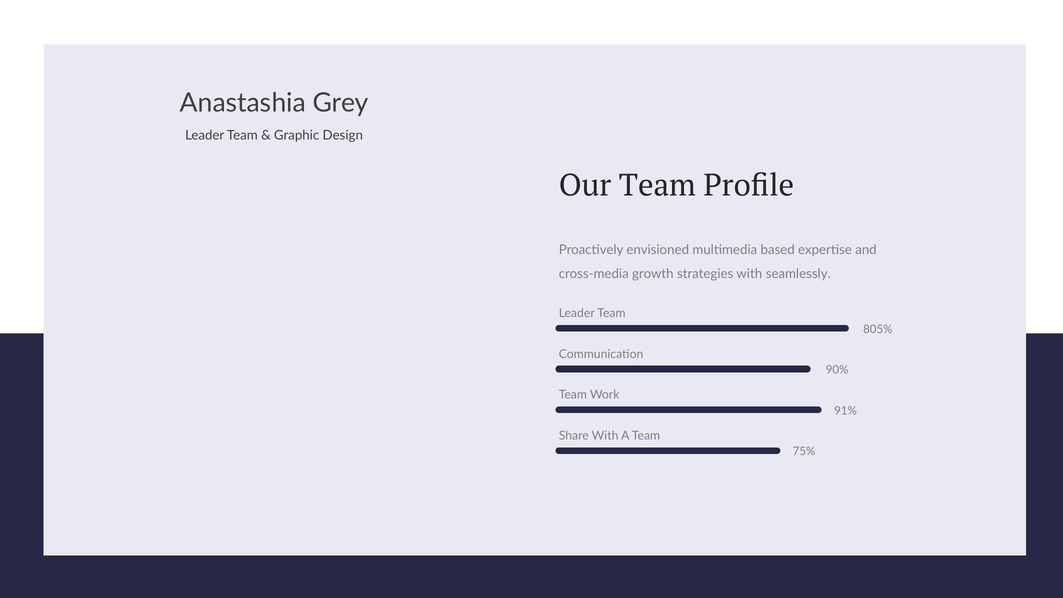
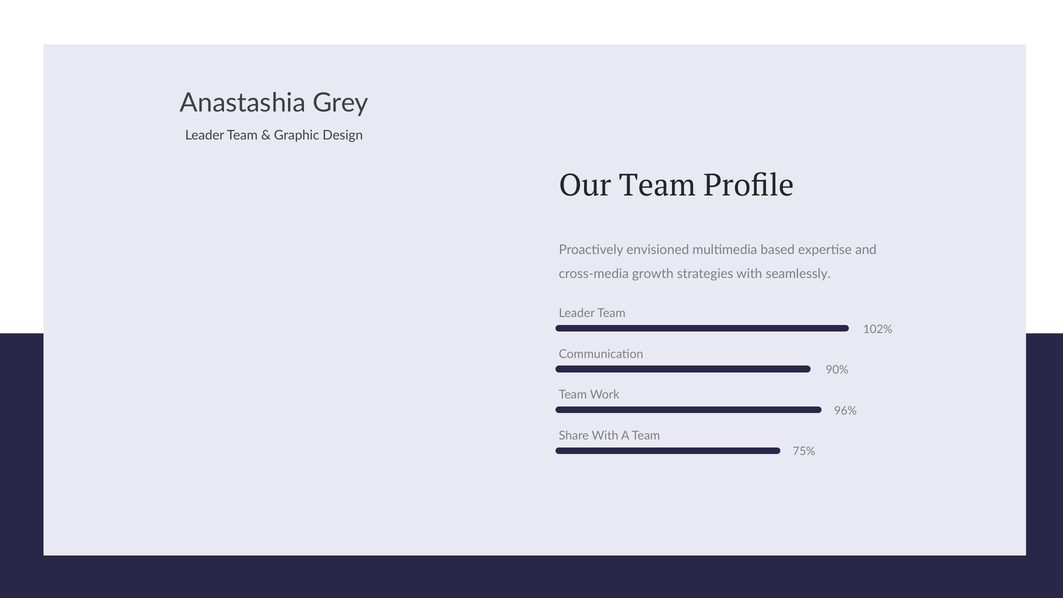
805%: 805% -> 102% (878, 329)
91%: 91% -> 96% (846, 411)
